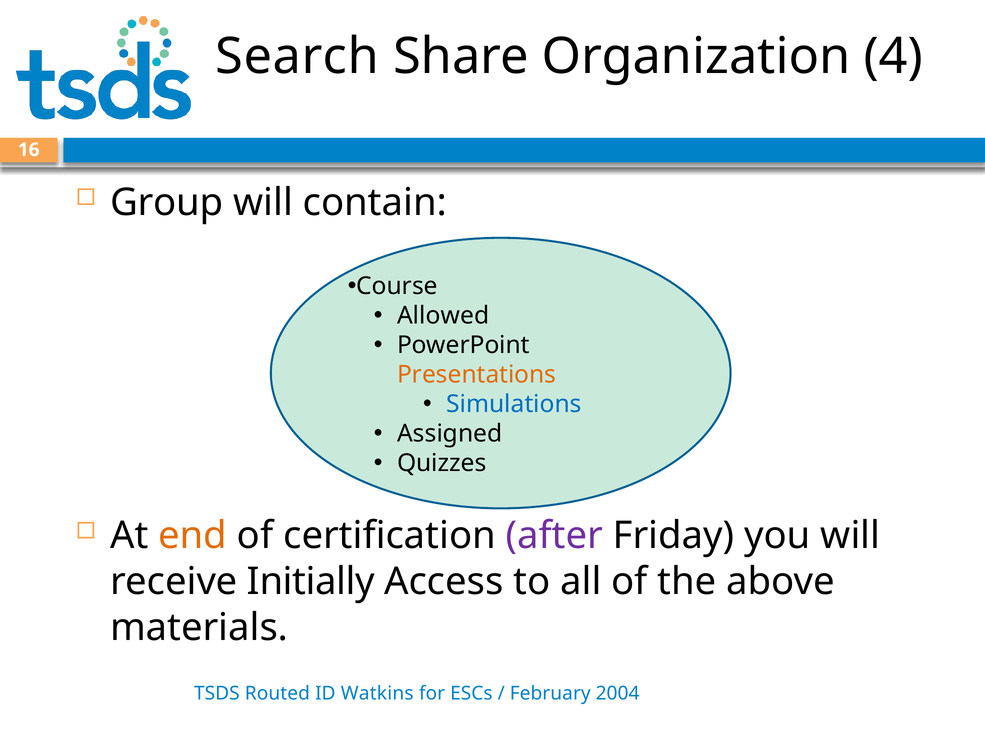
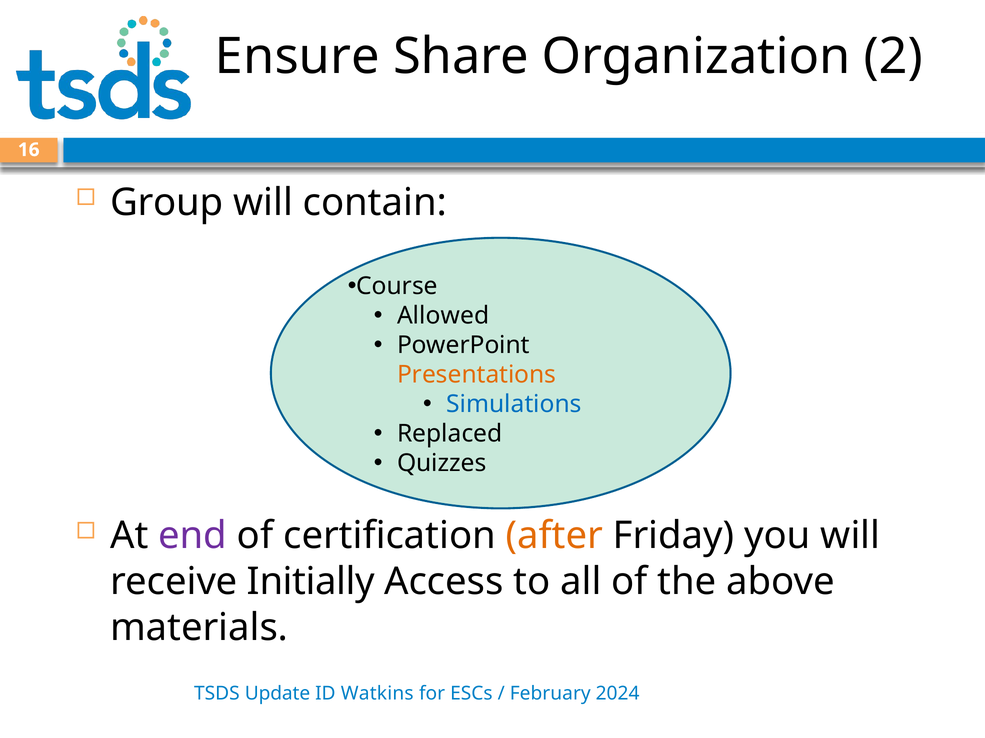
Search: Search -> Ensure (297, 57)
4: 4 -> 2 (893, 57)
Assigned: Assigned -> Replaced (450, 434)
end colour: orange -> purple (193, 536)
after colour: purple -> orange (554, 536)
Routed: Routed -> Update (277, 694)
2004: 2004 -> 2024 (618, 694)
